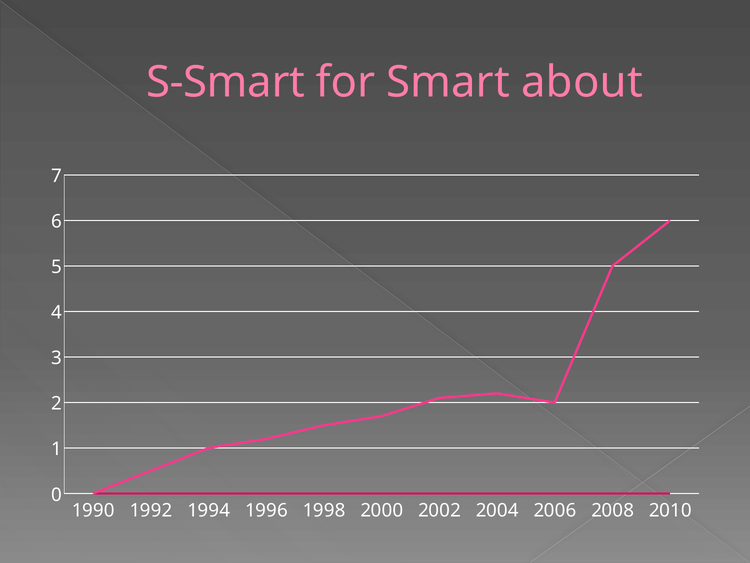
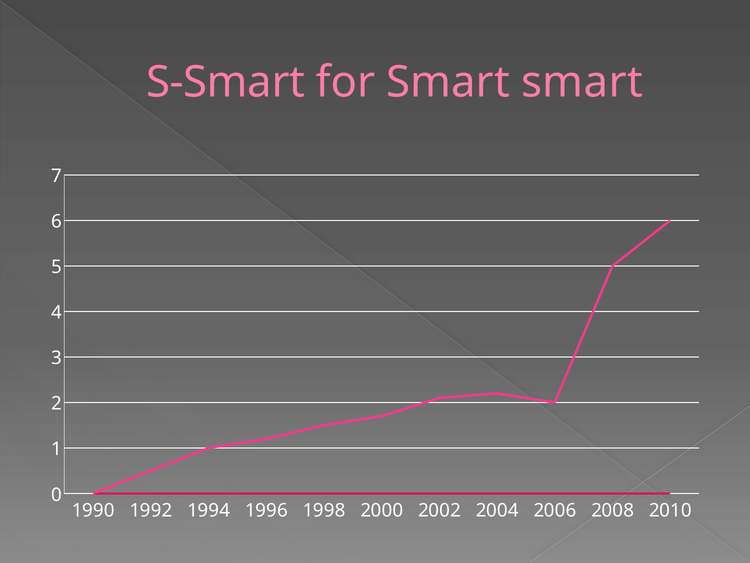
Smart about: about -> smart (582, 82)
